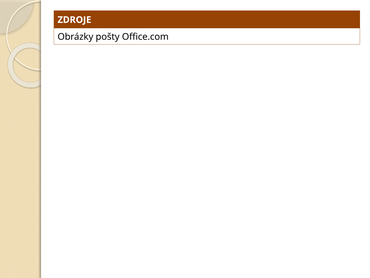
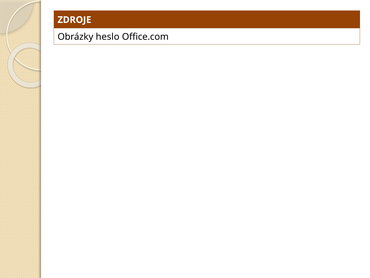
pošty: pošty -> heslo (108, 37)
